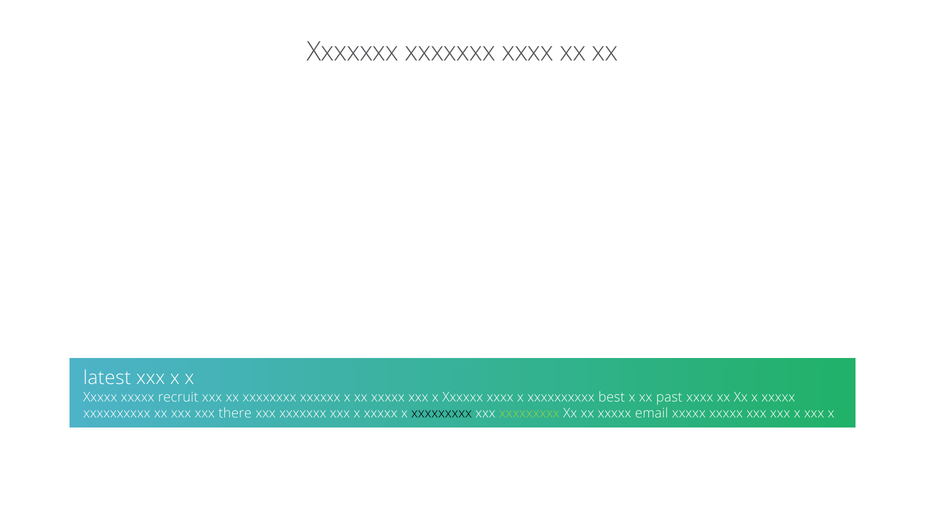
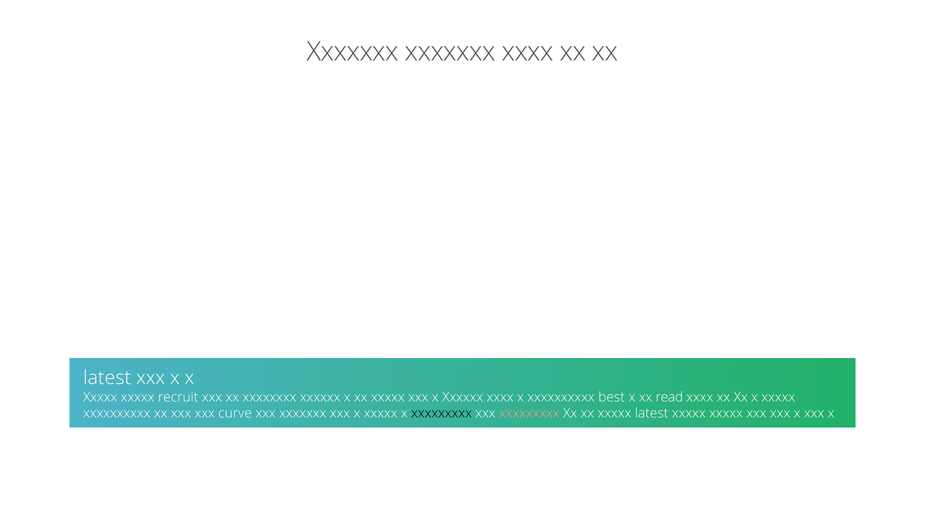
past: past -> read (669, 397)
there: there -> curve (235, 414)
xxxxxxxxx colour: light green -> pink (529, 414)
xxxxx email: email -> latest (652, 414)
